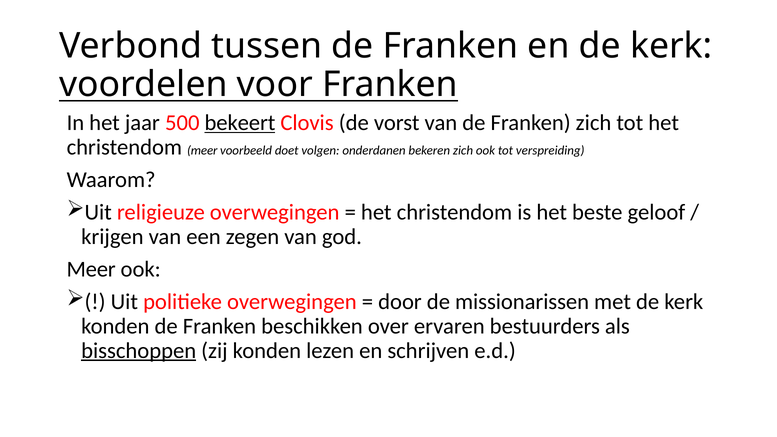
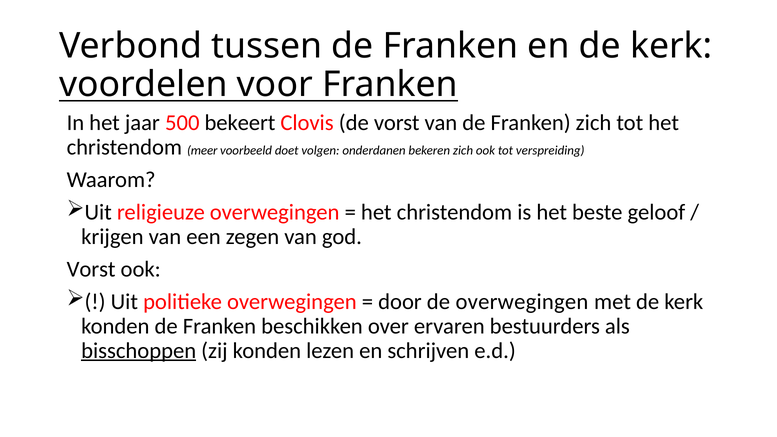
bekeert underline: present -> none (240, 123)
Meer: Meer -> Vorst (91, 269)
de missionarissen: missionarissen -> overwegingen (522, 302)
